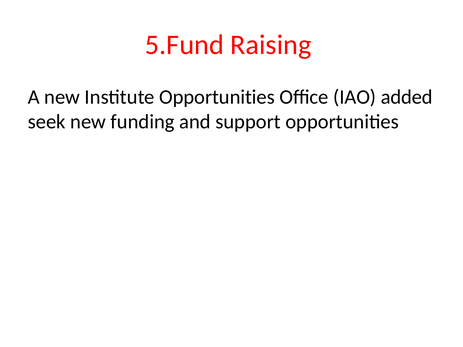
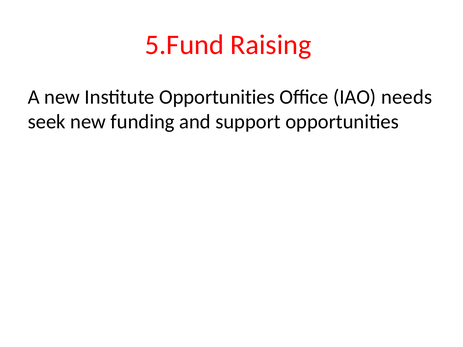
added: added -> needs (407, 97)
